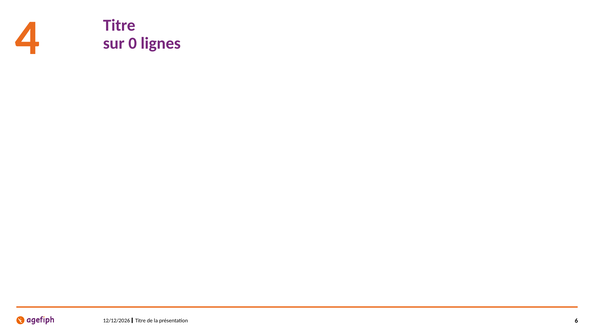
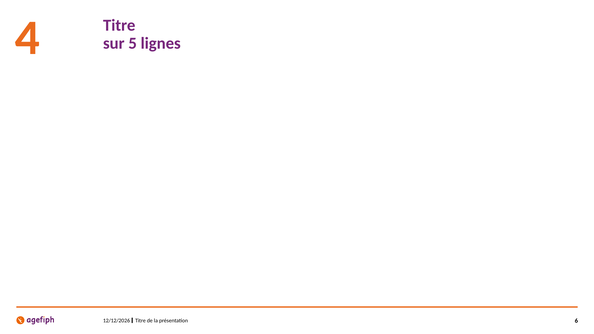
0: 0 -> 5 (133, 43)
